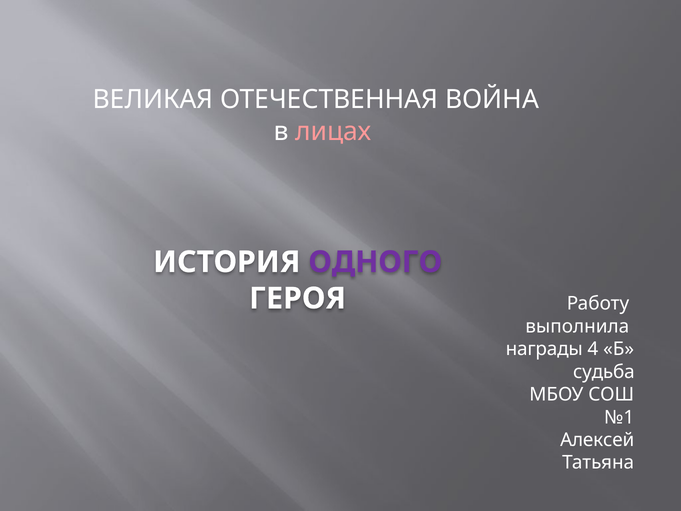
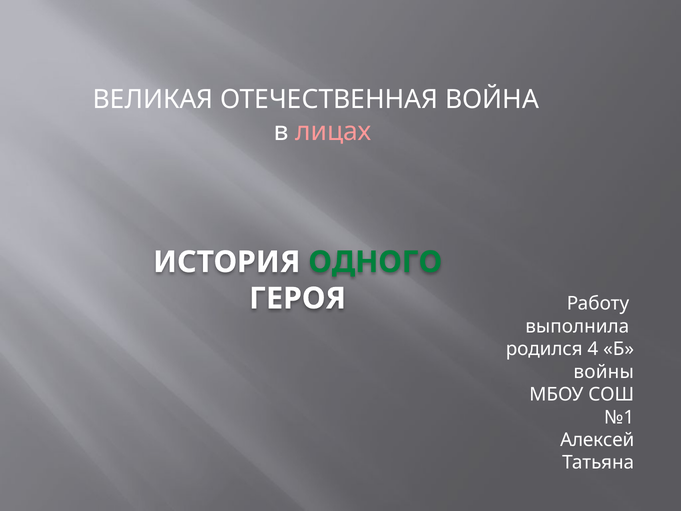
ОДНОГО colour: purple -> green (375, 262)
награды: награды -> родился (544, 349)
судьба: судьба -> войны (604, 372)
